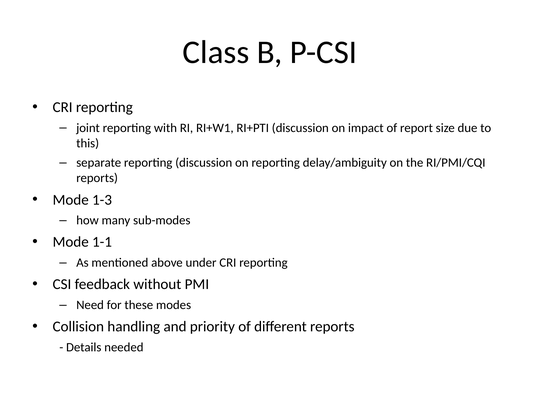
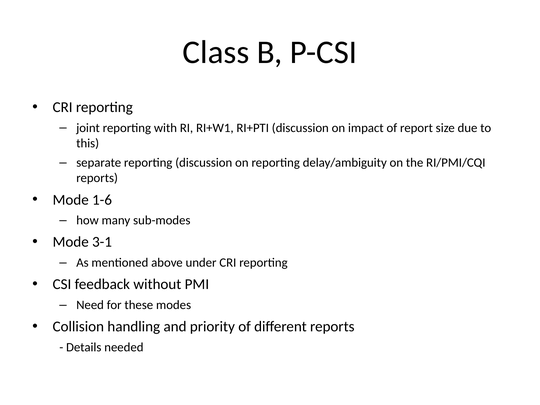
1-3: 1-3 -> 1-6 (102, 200)
1-1: 1-1 -> 3-1 (102, 242)
